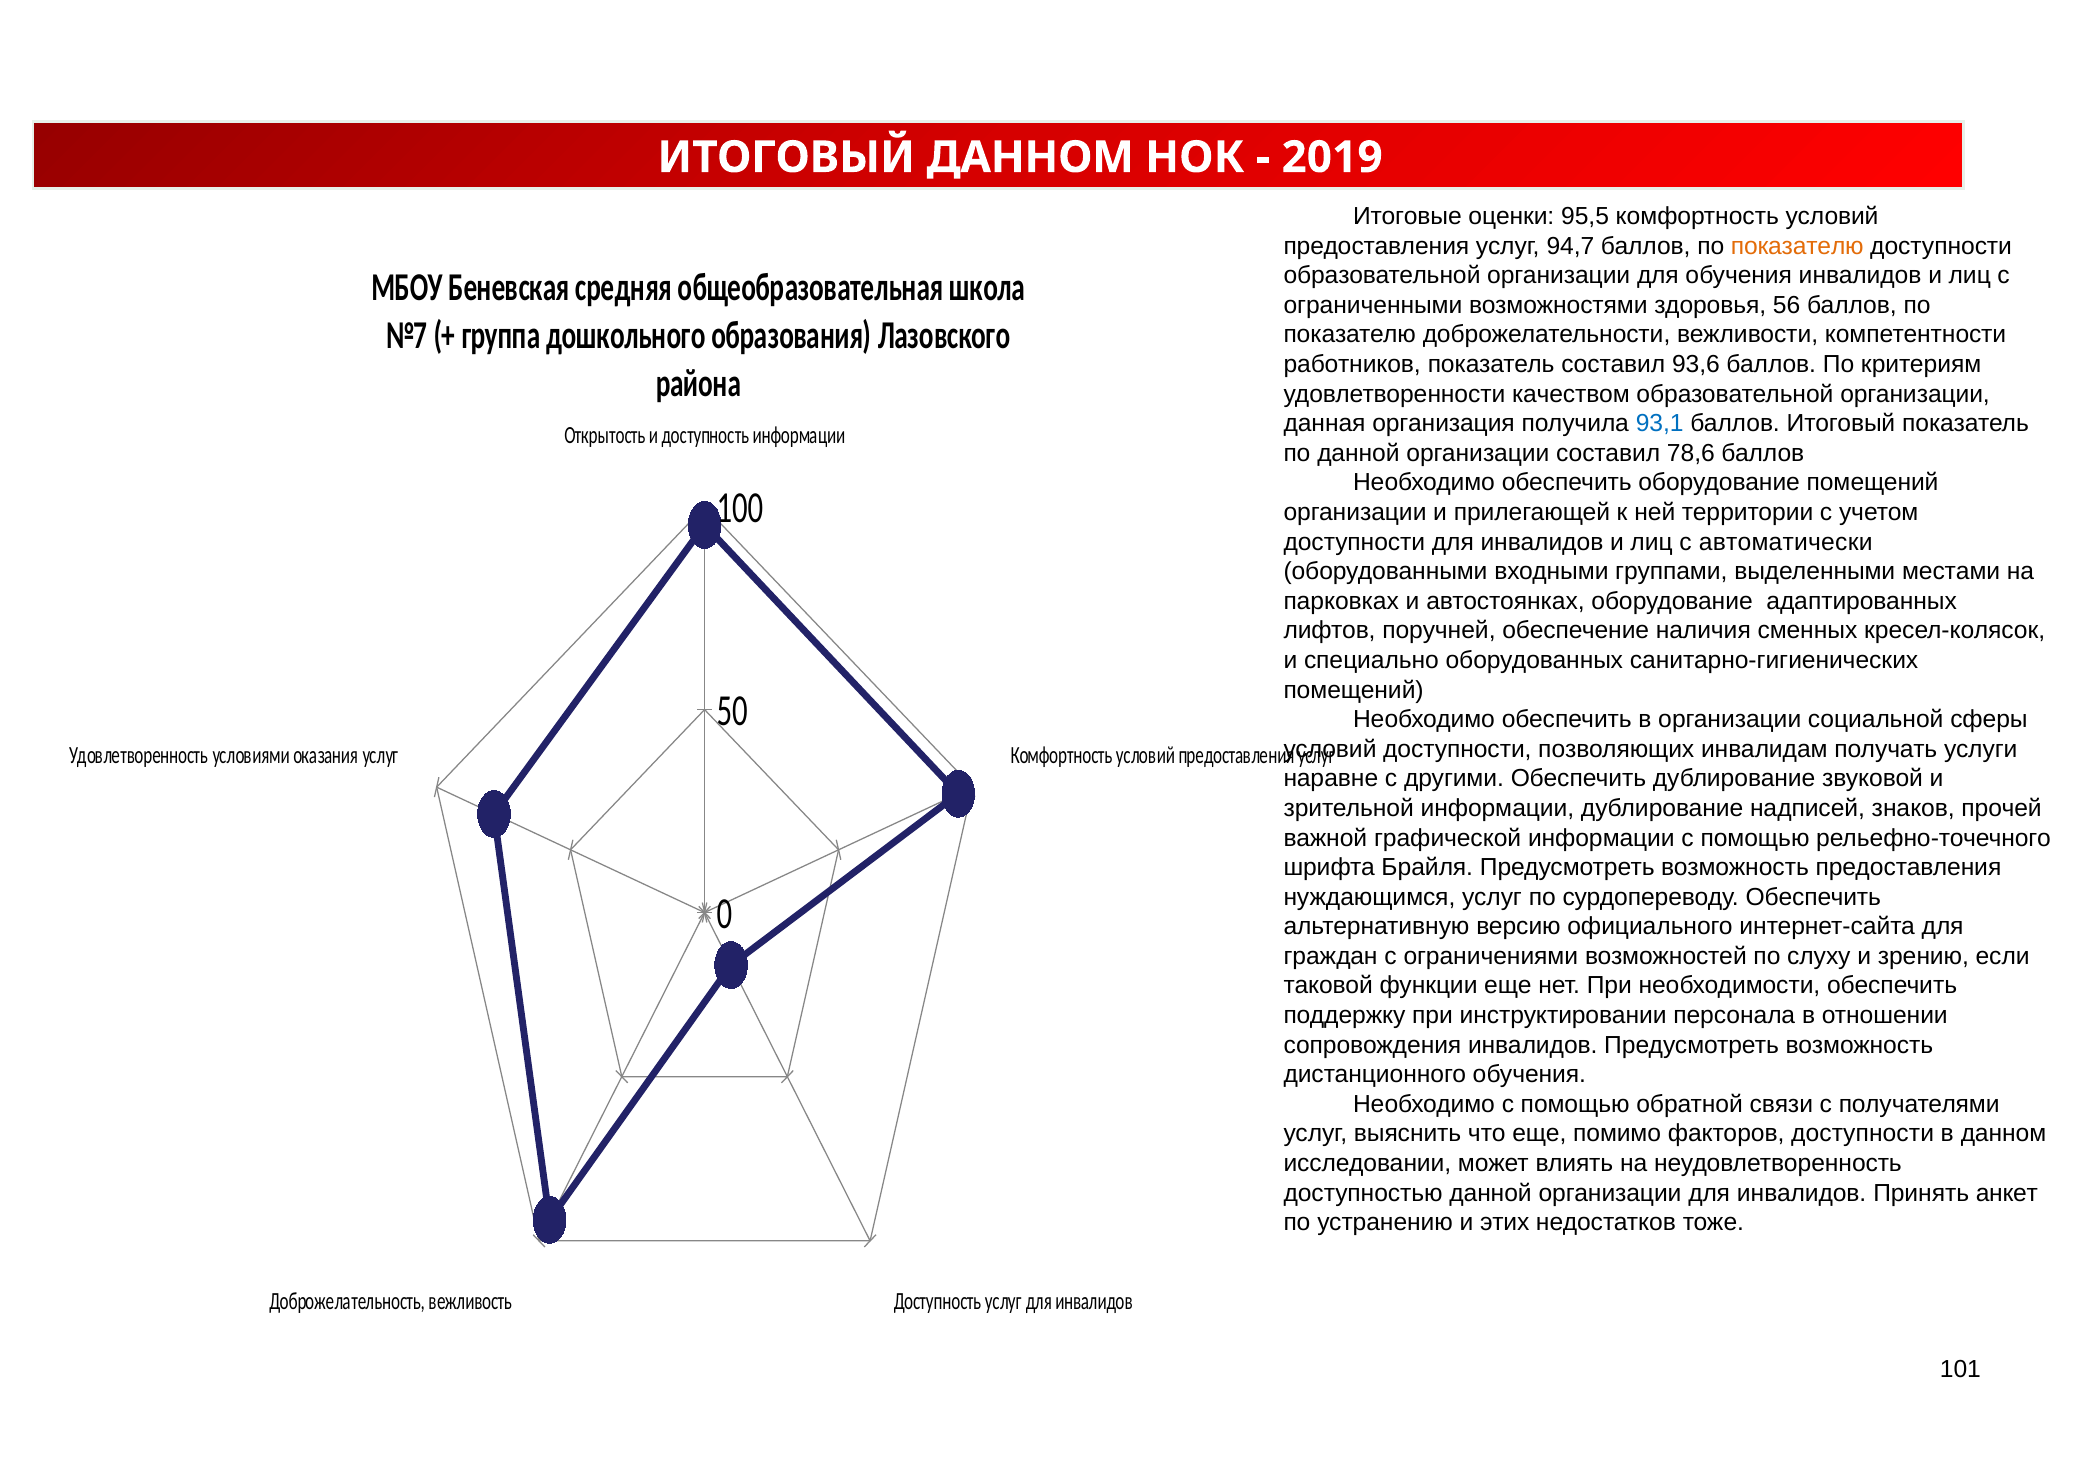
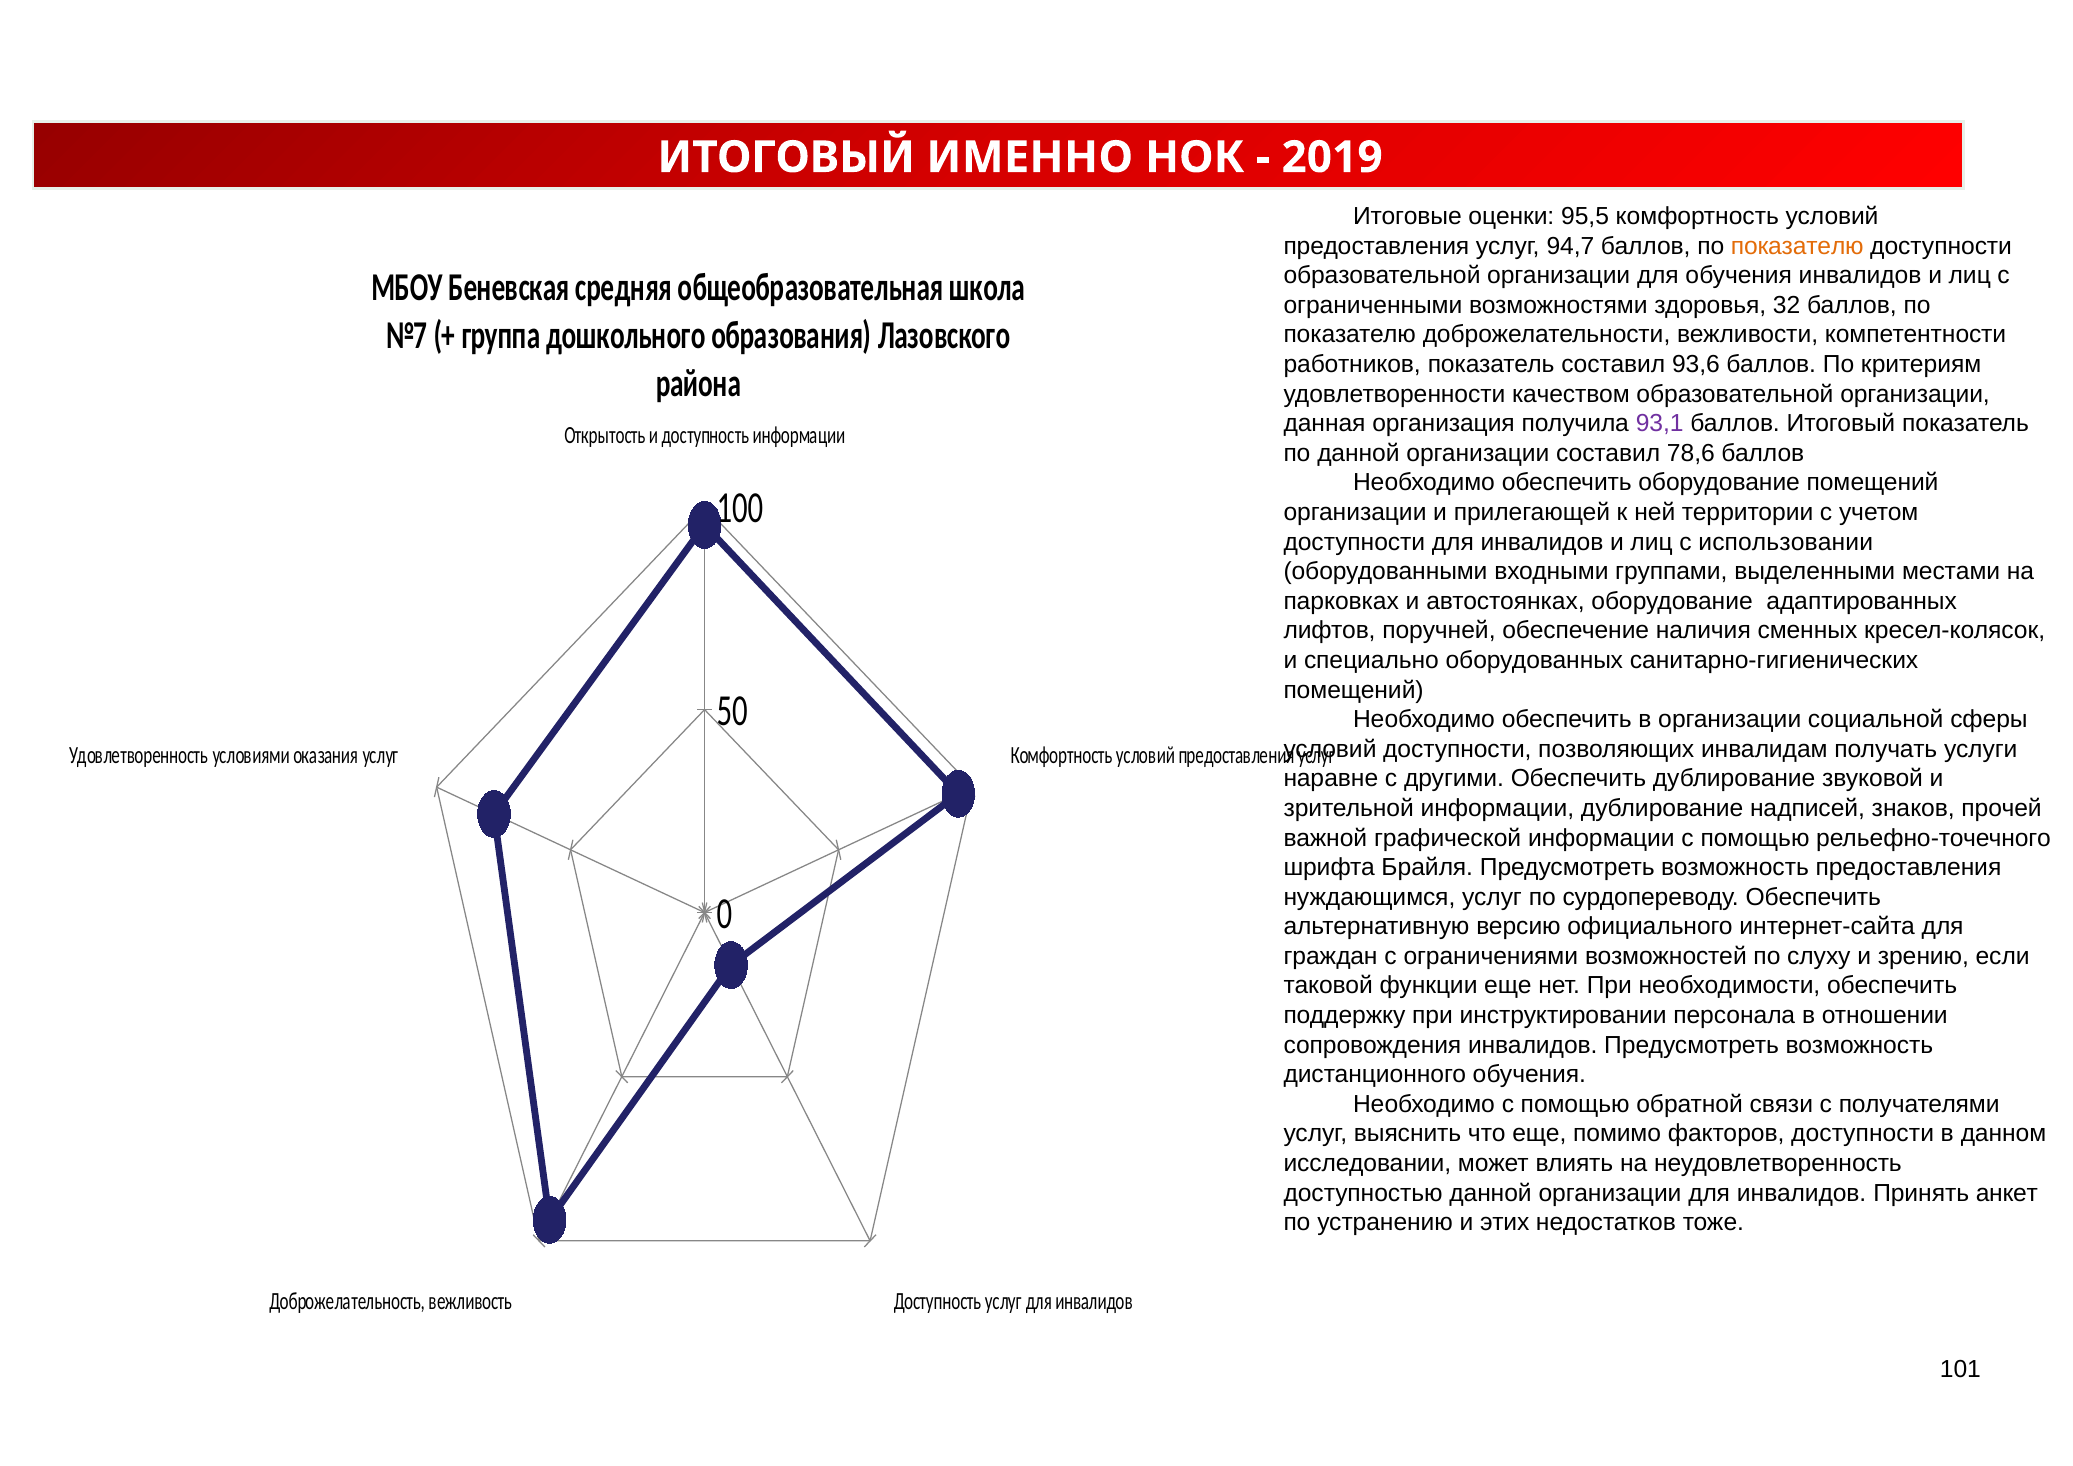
ИТОГОВЫЙ ДАННОМ: ДАННОМ -> ИМЕННО (1030, 157)
56: 56 -> 32 (1787, 305)
93,1 colour: blue -> purple (1660, 424)
автоматически: автоматически -> использовании (1786, 542)
